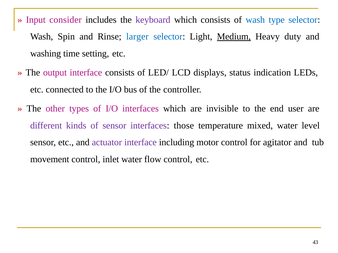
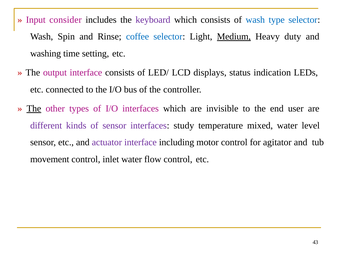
larger: larger -> coffee (137, 37)
The underline: none -> present (34, 109)
those: those -> study (184, 126)
